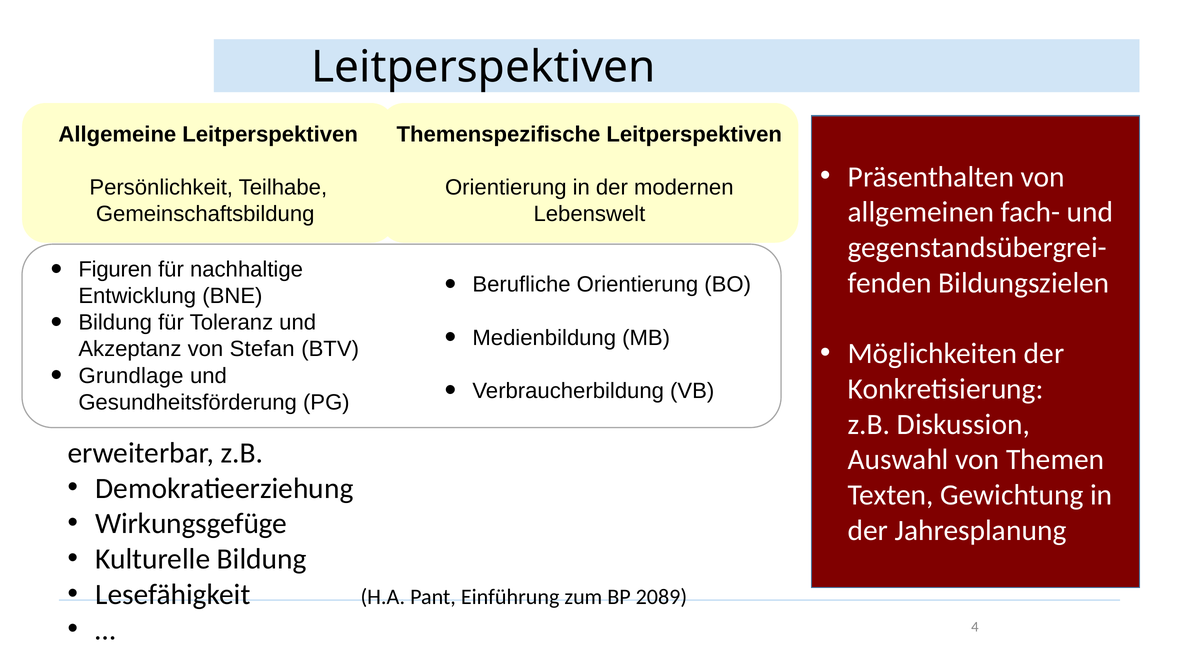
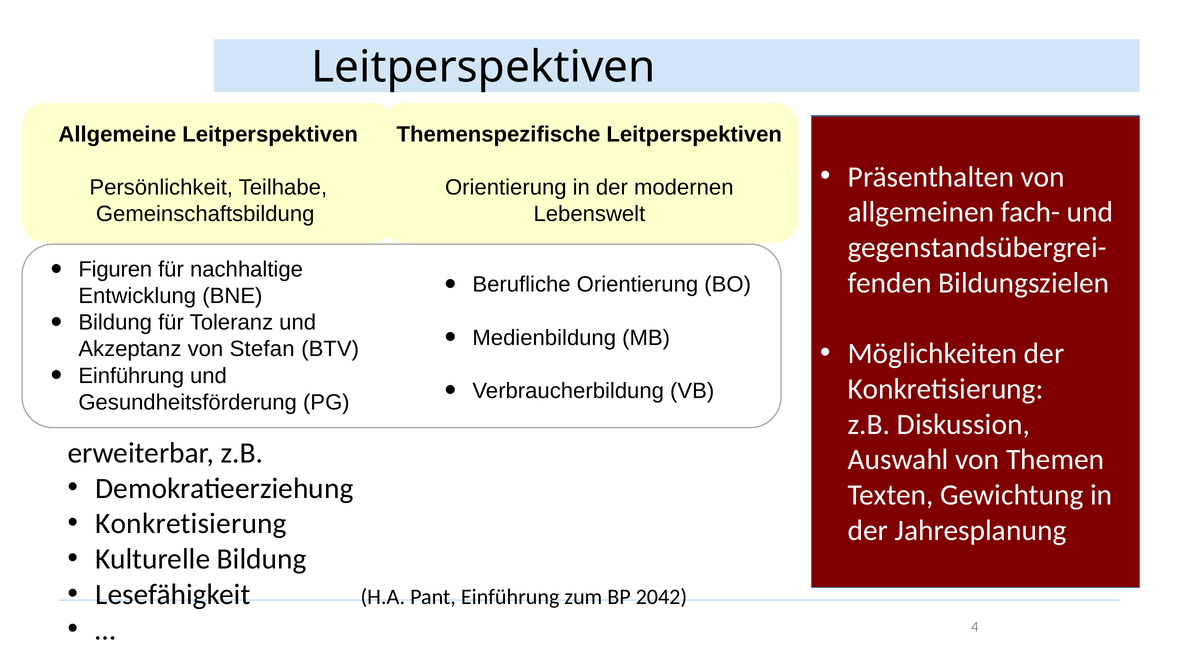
Grundlage: Grundlage -> Einführung (131, 376)
Wirkungsgefüge: Wirkungsgefüge -> Konkretisierung (191, 524)
2089: 2089 -> 2042 (661, 597)
